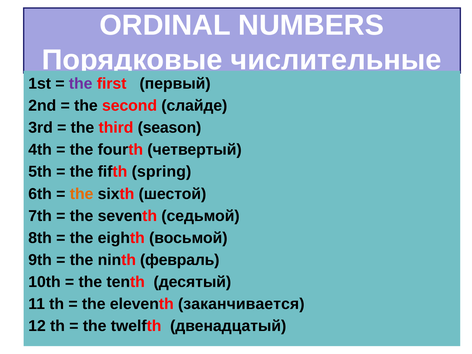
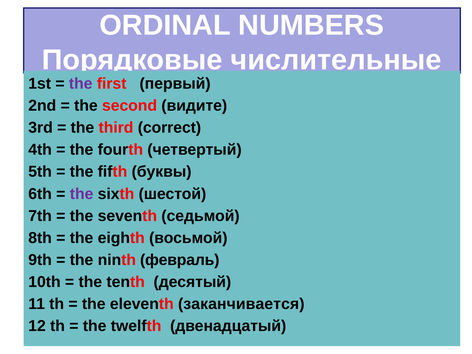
слайде: слайде -> видите (194, 106)
season: season -> correct (169, 128)
spring: spring -> буквы (162, 172)
the colour: orange -> purple (82, 194)
